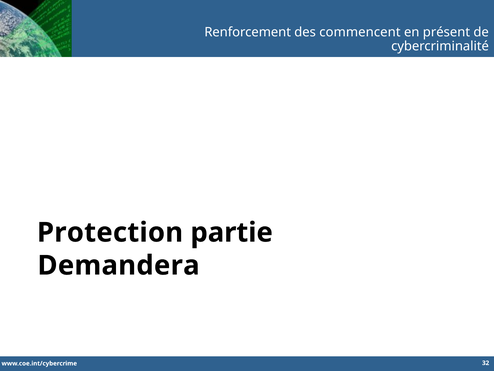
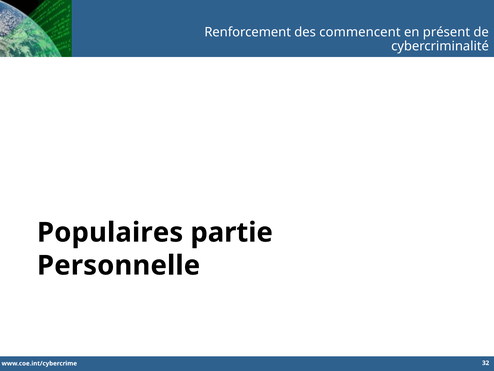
Protection: Protection -> Populaires (110, 232)
Demandera: Demandera -> Personnelle (119, 265)
